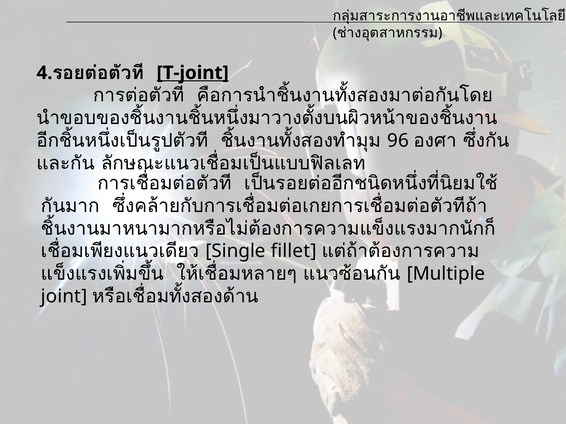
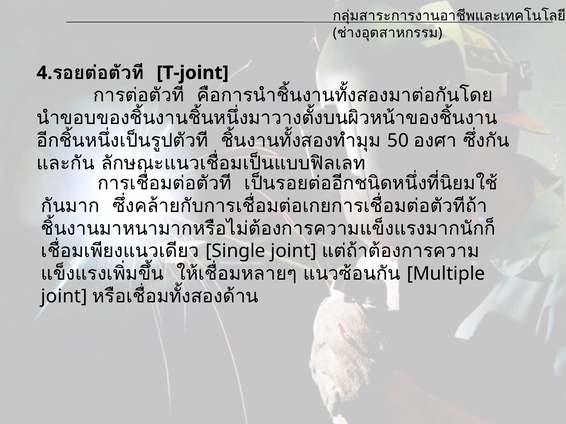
T-joint underline: present -> none (193, 73)
96: 96 -> 50 (398, 141)
Single fillet: fillet -> joint (294, 251)
